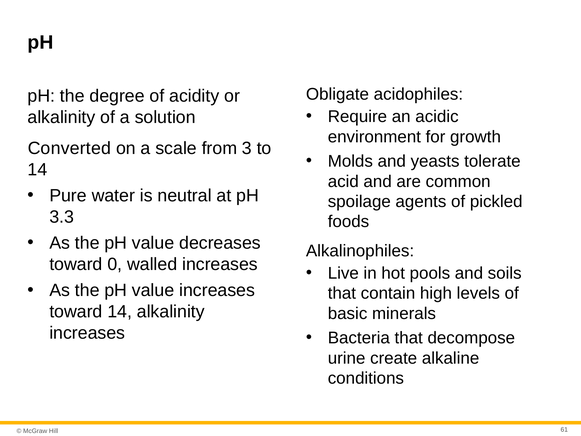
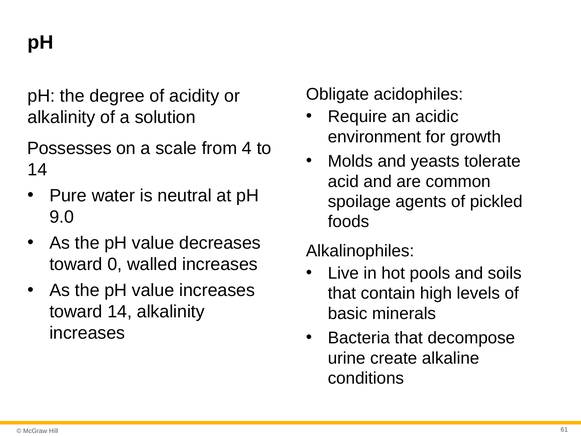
Converted: Converted -> Possesses (69, 148)
3: 3 -> 4 (247, 148)
3.3: 3.3 -> 9.0 (62, 217)
